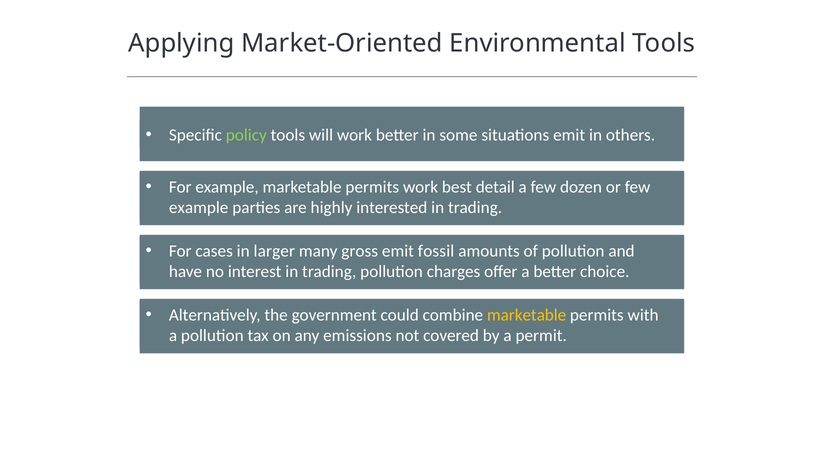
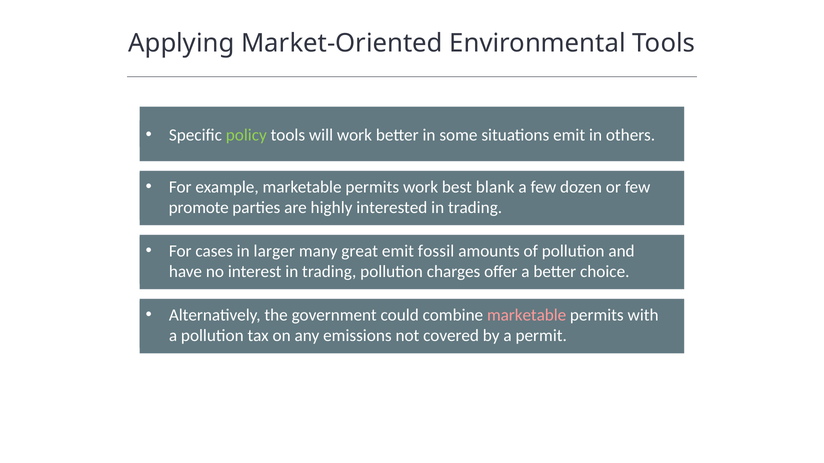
detail: detail -> blank (495, 187)
example: example -> promote (199, 208)
gross: gross -> great (360, 251)
marketable colour: yellow -> pink (527, 315)
